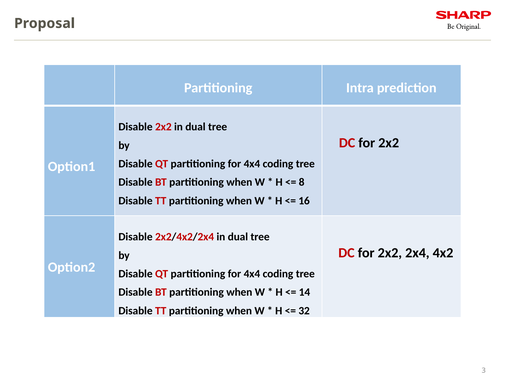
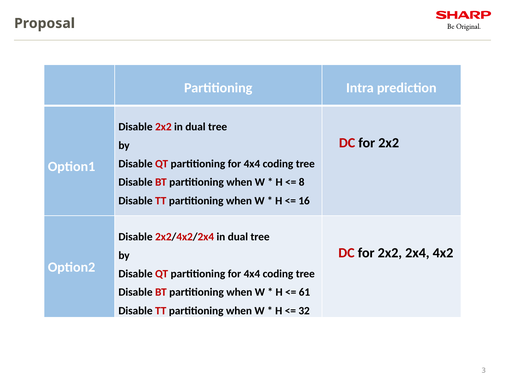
14: 14 -> 61 (304, 293)
